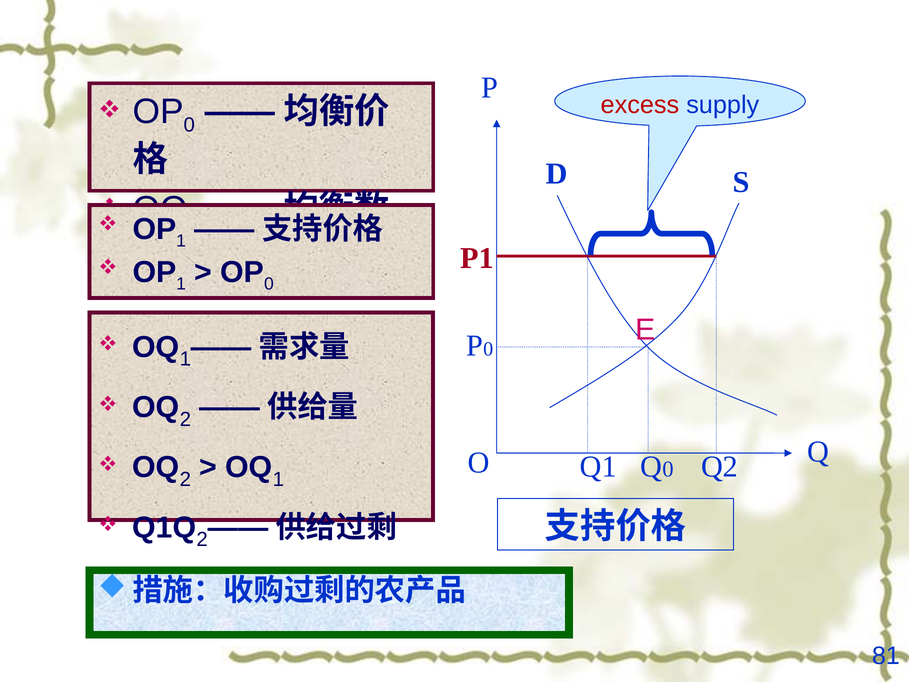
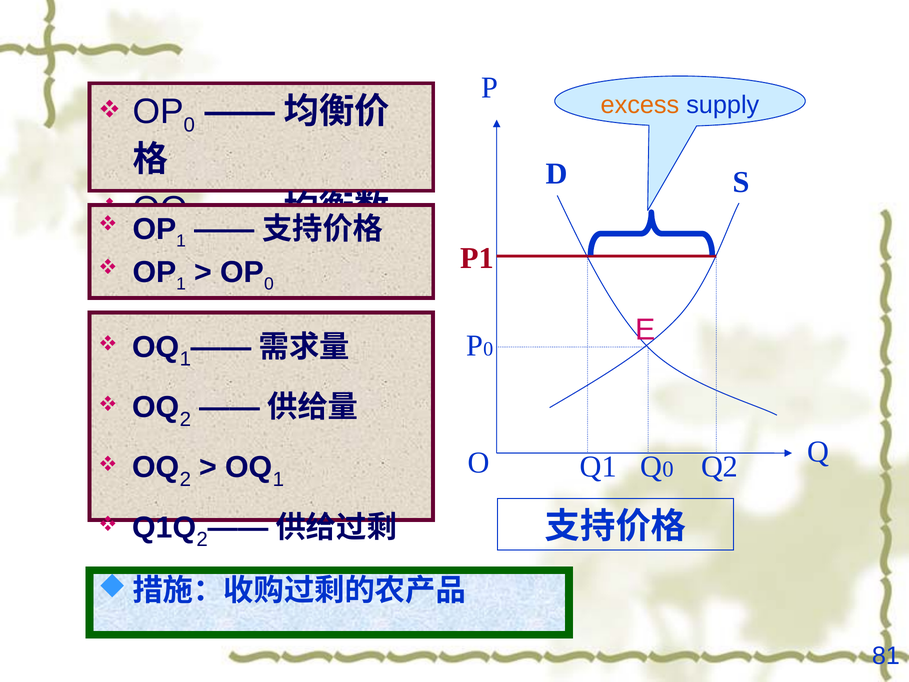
excess colour: red -> orange (640, 105)
